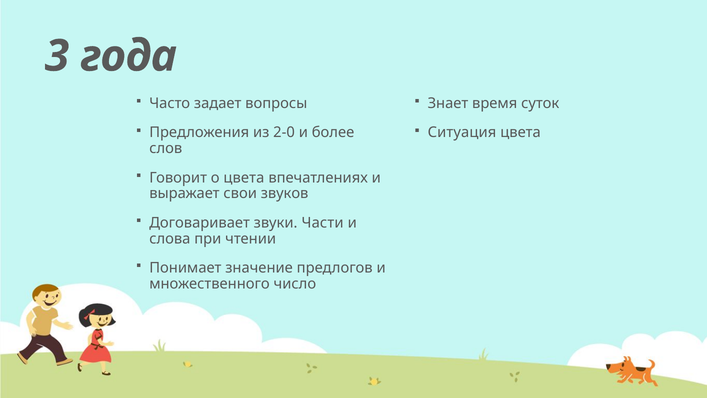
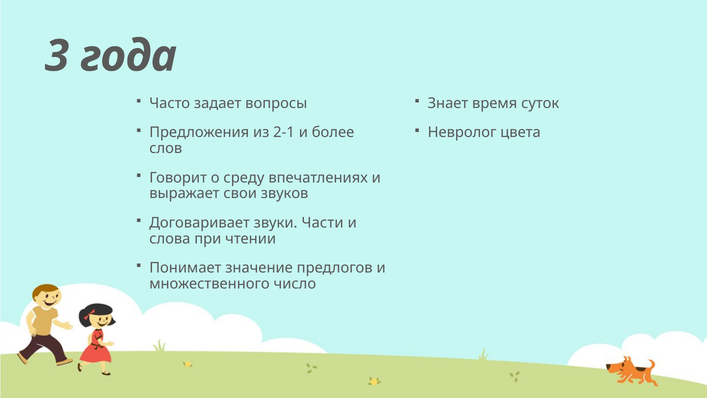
2-0: 2-0 -> 2-1 (284, 132)
Ситуация: Ситуация -> Невролог (462, 132)
о цвета: цвета -> среду (244, 178)
